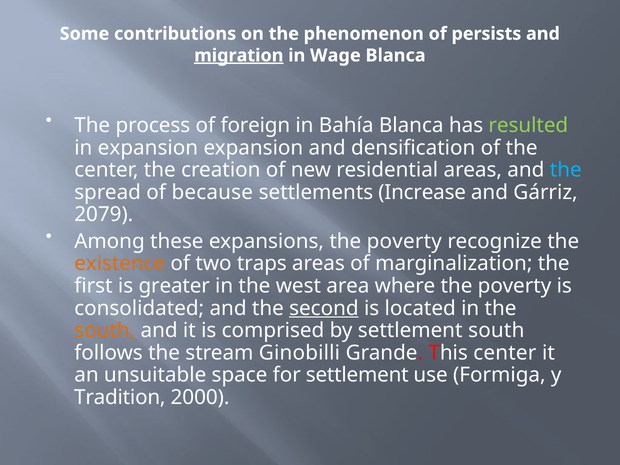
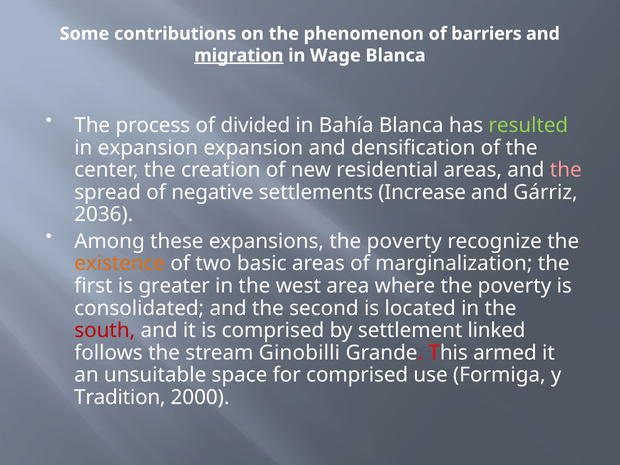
persists: persists -> barriers (486, 34)
foreign: foreign -> divided (255, 125)
the colour: light blue -> pink (566, 170)
because: because -> negative (212, 192)
2079: 2079 -> 2036 (104, 215)
traps: traps -> basic (262, 264)
second underline: present -> none (324, 308)
south colour: orange -> red (105, 331)
settlement south: south -> linked (496, 331)
This center: center -> armed (505, 353)
for settlement: settlement -> comprised (357, 375)
